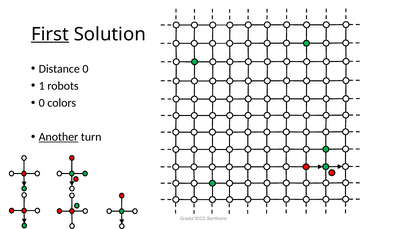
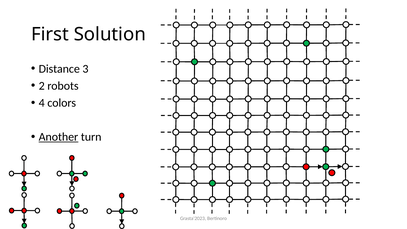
First underline: present -> none (50, 34)
Distance 0: 0 -> 3 (85, 69)
1: 1 -> 2 (42, 86)
0: 0 -> 4 (42, 103)
